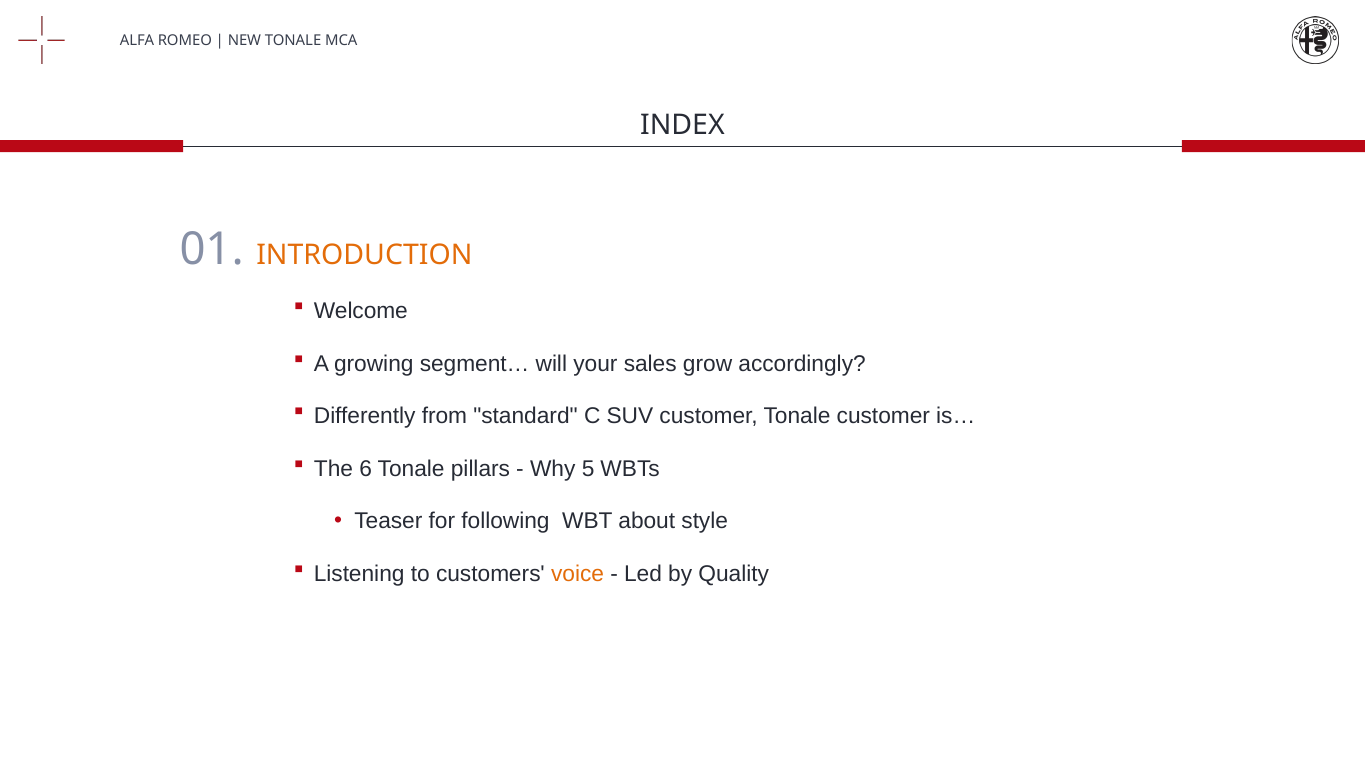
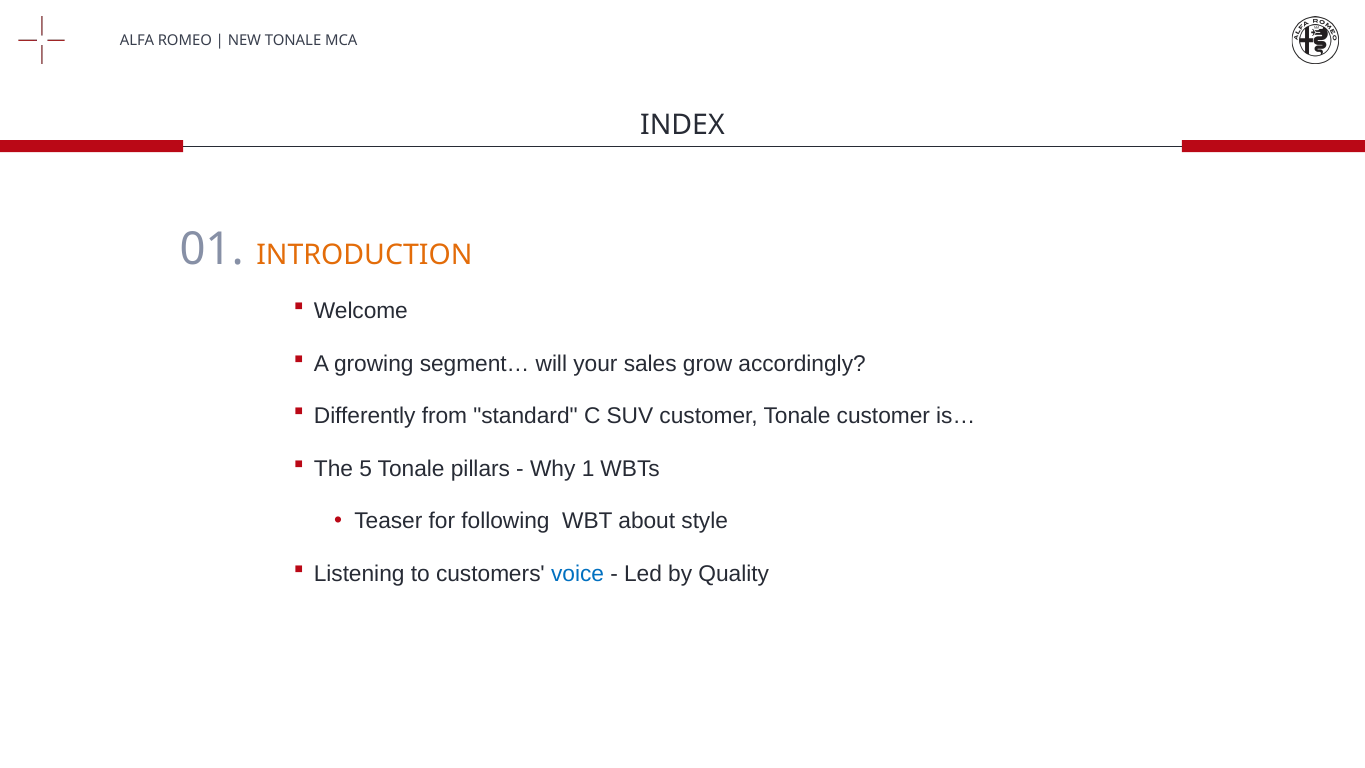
6: 6 -> 5 (366, 469)
5: 5 -> 1 (588, 469)
voice colour: orange -> blue (578, 574)
